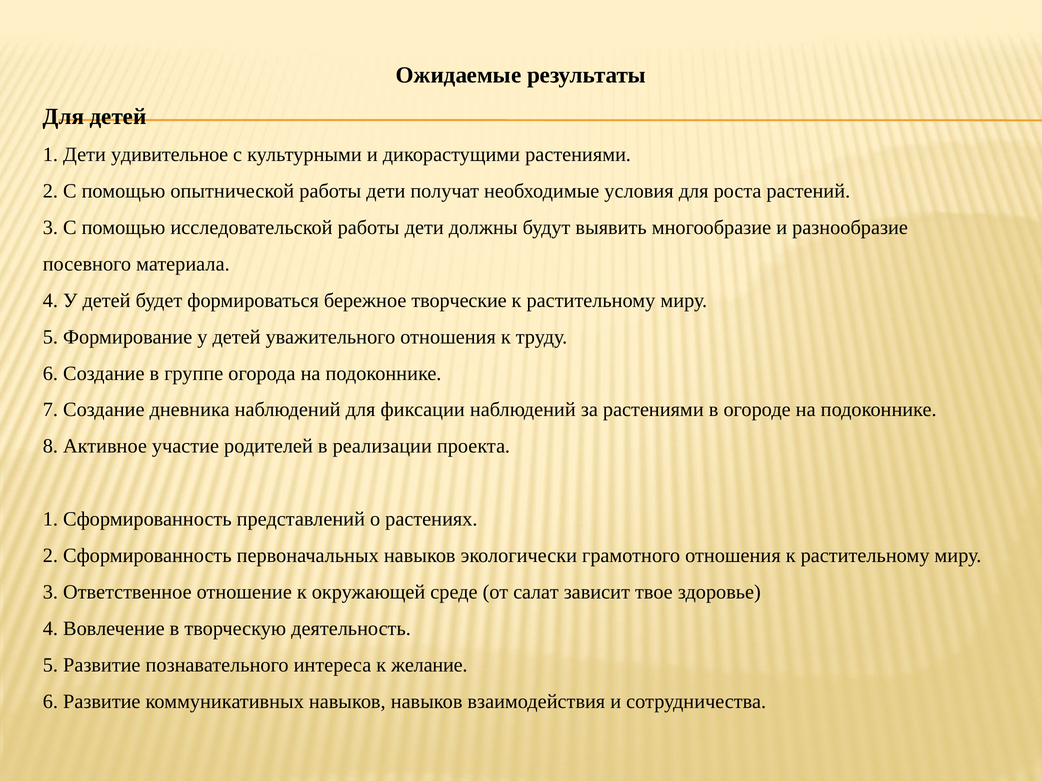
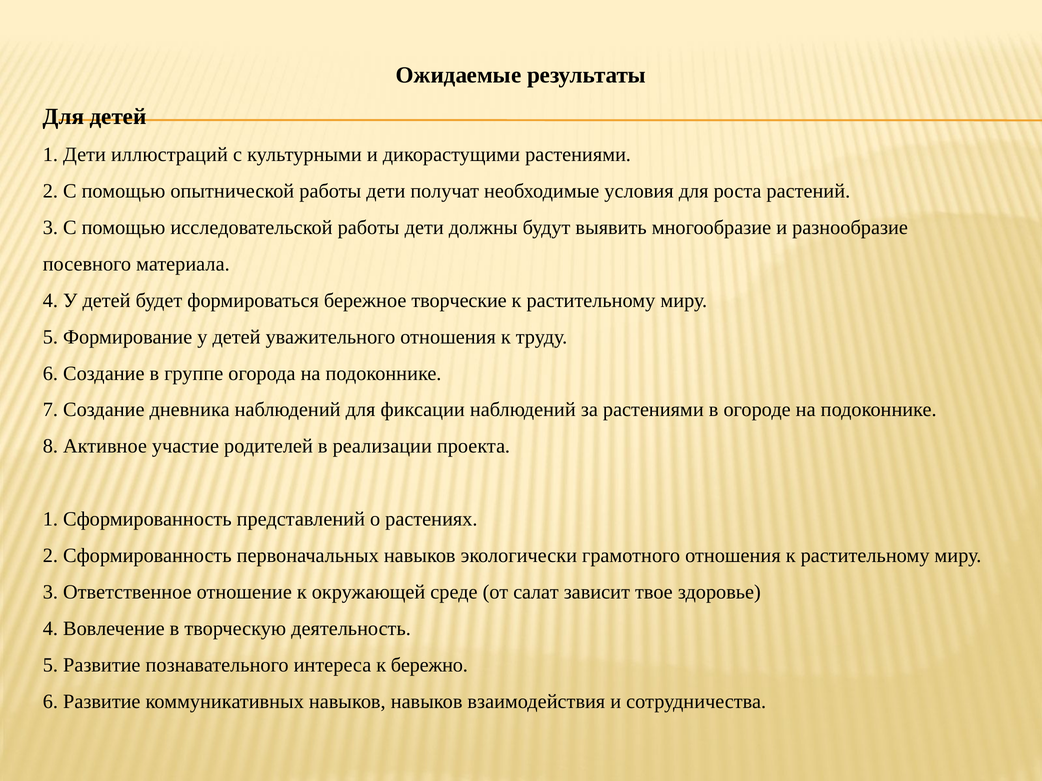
удивительное: удивительное -> иллюстраций (169, 155)
желание: желание -> бережно (429, 665)
